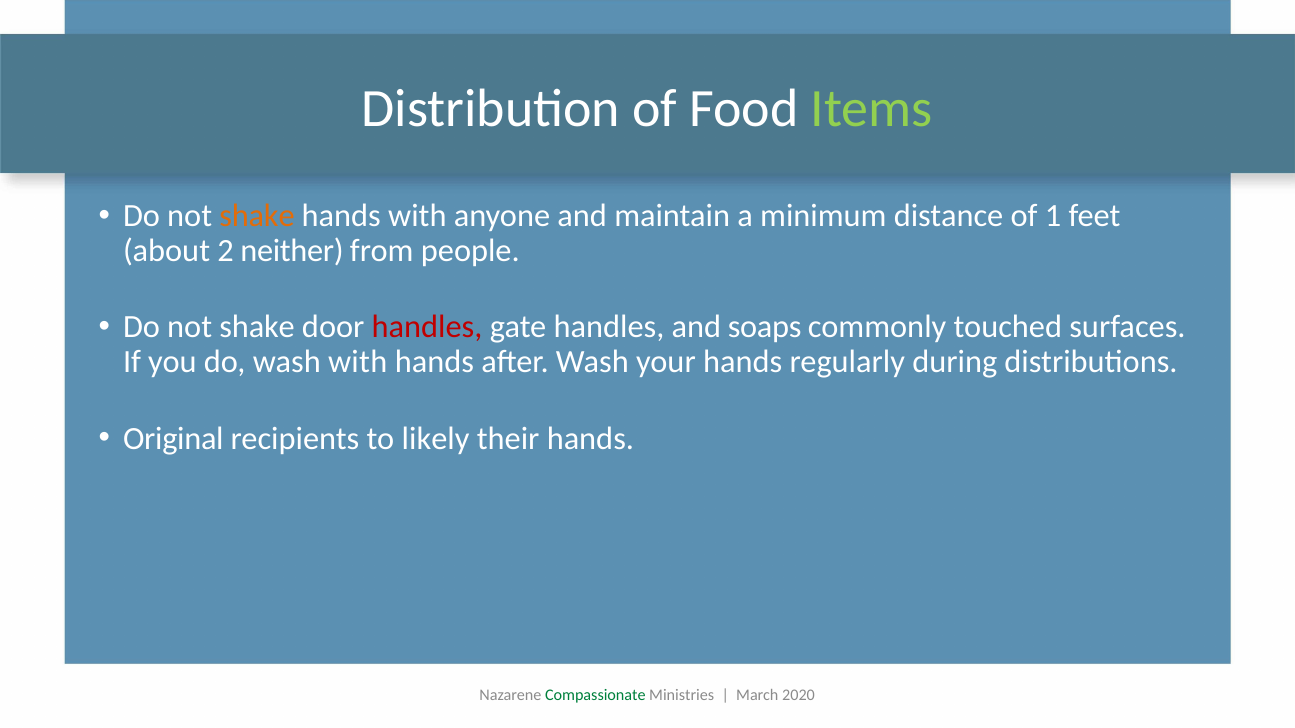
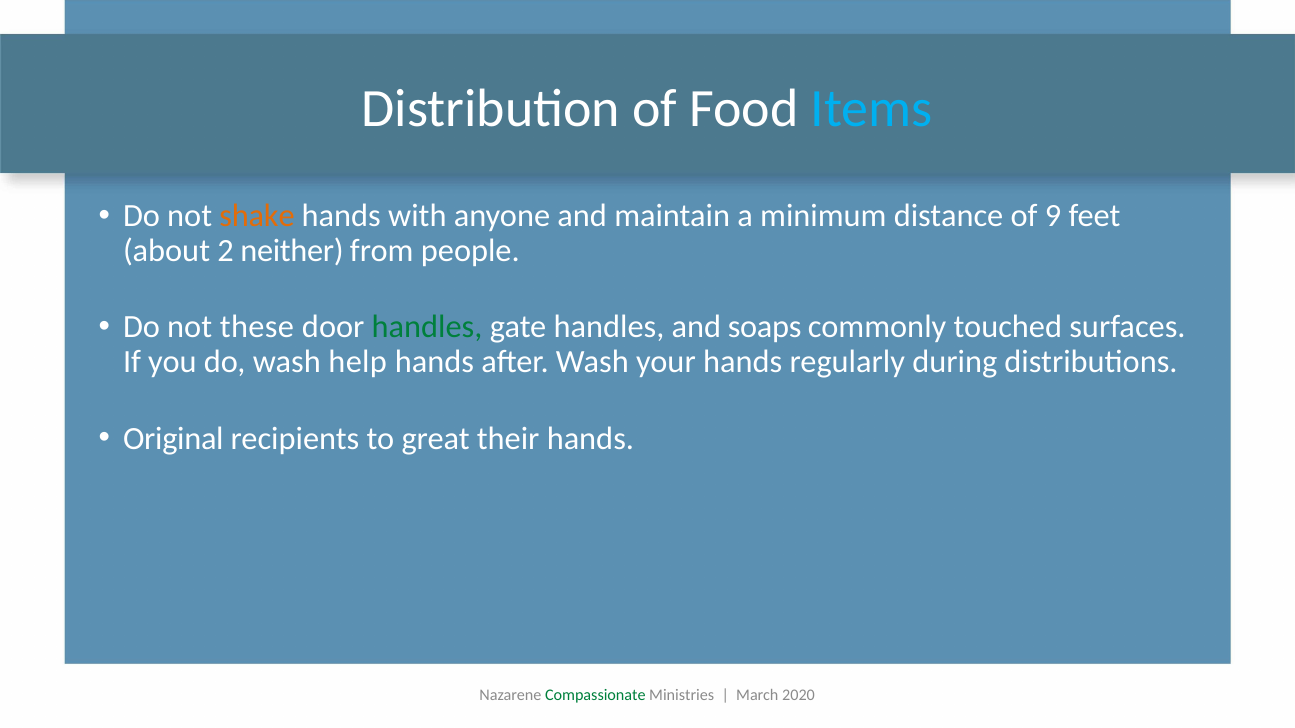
Items colour: light green -> light blue (872, 109)
1: 1 -> 9 (1053, 216)
shake: shake -> these (257, 327)
handles colour: red -> green (427, 327)
wash with: with -> help (358, 362)
likely: likely -> great (436, 439)
